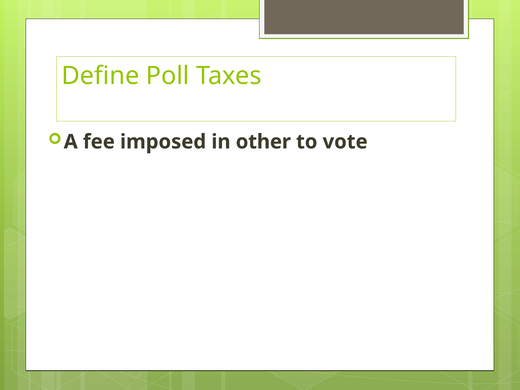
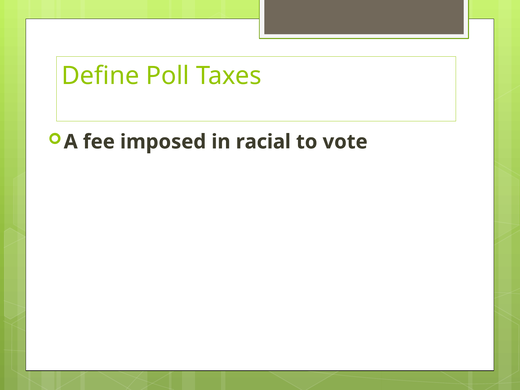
other: other -> racial (263, 142)
